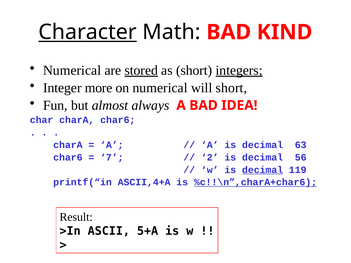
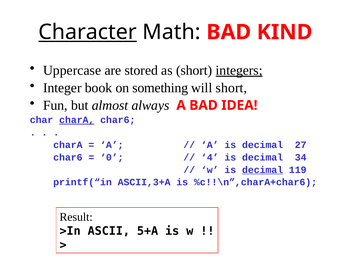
Numerical: Numerical -> Uppercase (72, 70)
stored underline: present -> none (141, 70)
more: more -> book (99, 88)
on numerical: numerical -> something (160, 88)
charA underline: none -> present (77, 120)
63: 63 -> 27 (301, 145)
7: 7 -> 0 (112, 157)
2: 2 -> 4 (210, 157)
56: 56 -> 34 (301, 157)
ASCII,4+A: ASCII,4+A -> ASCII,3+A (144, 182)
%c!!\n”,charA+char6 underline: present -> none (256, 182)
